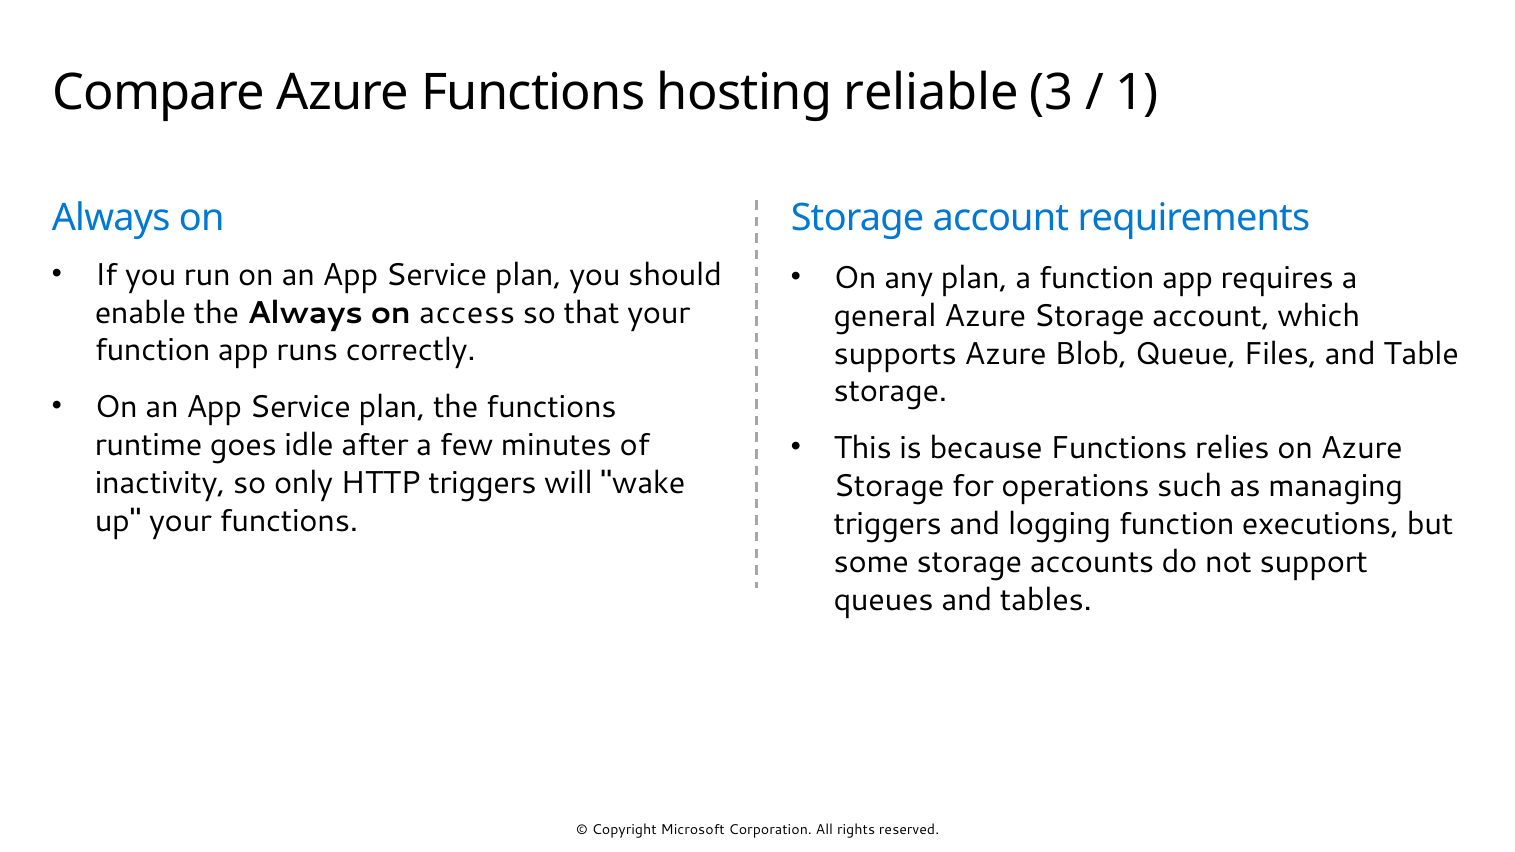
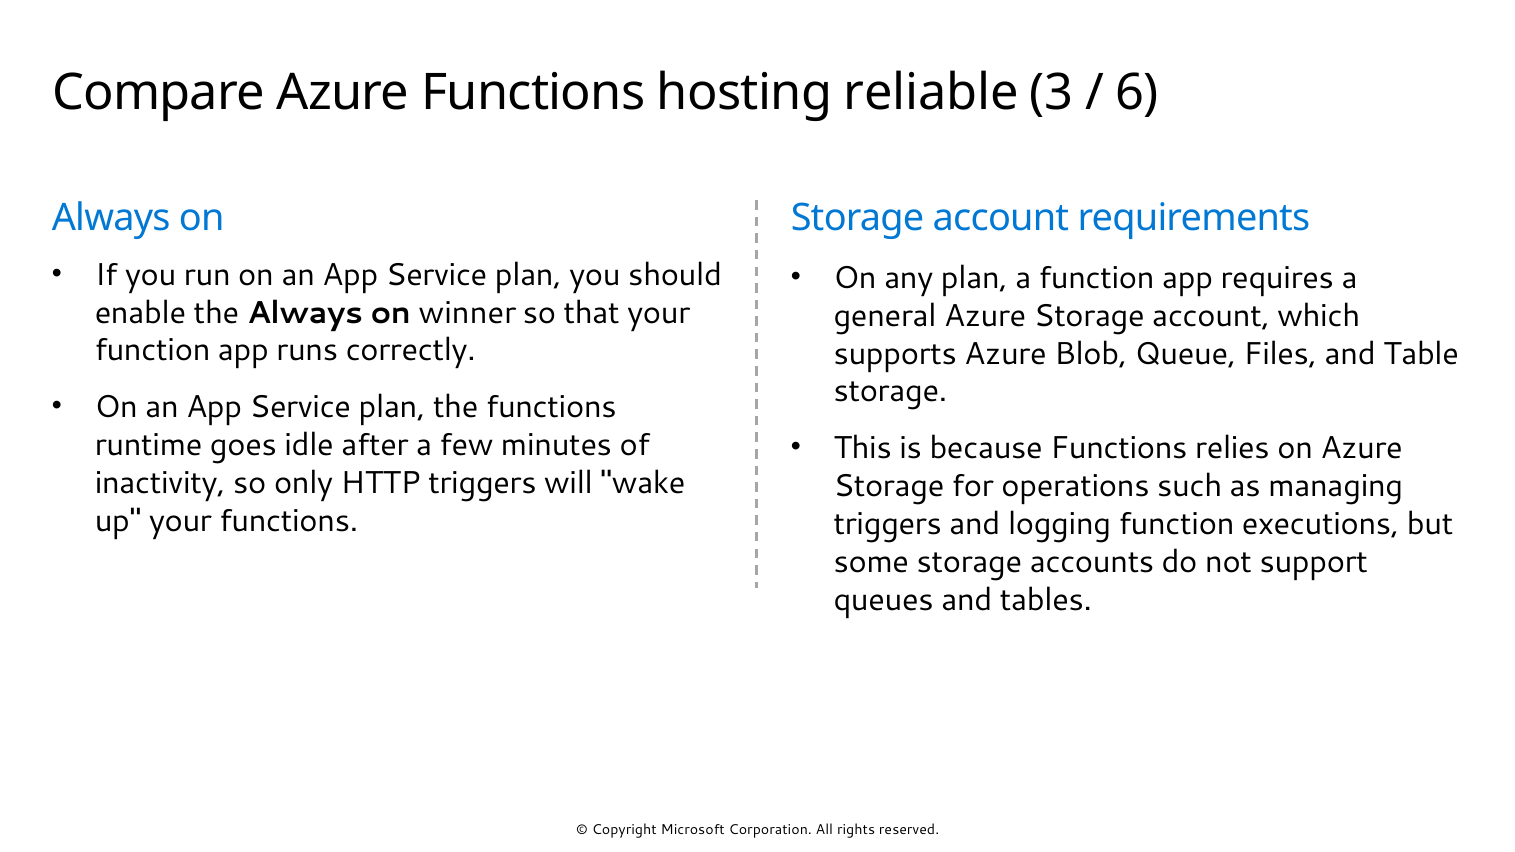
1: 1 -> 6 (1137, 93)
access: access -> winner (467, 313)
